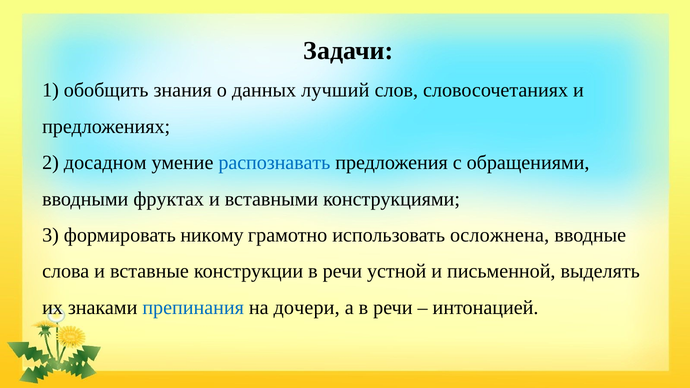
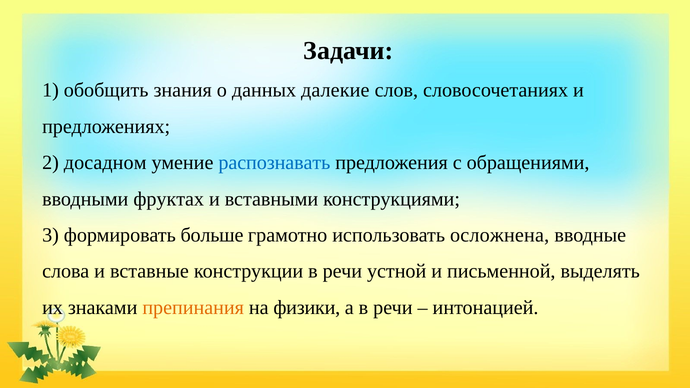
лучший: лучший -> далекие (335, 90)
никому: никому -> больше (212, 235)
препинания colour: blue -> orange (193, 308)
дочери: дочери -> физики (307, 308)
